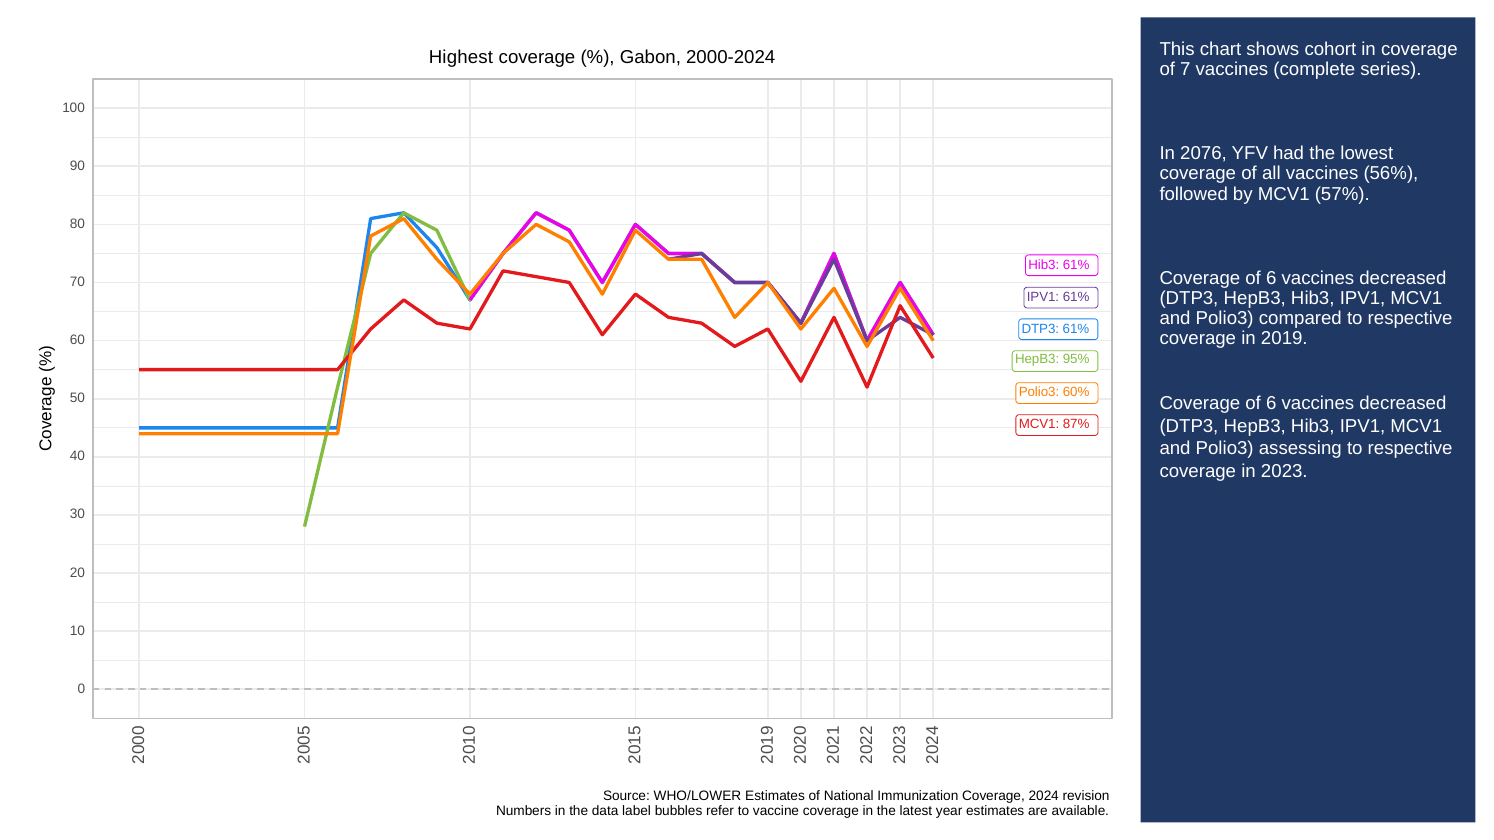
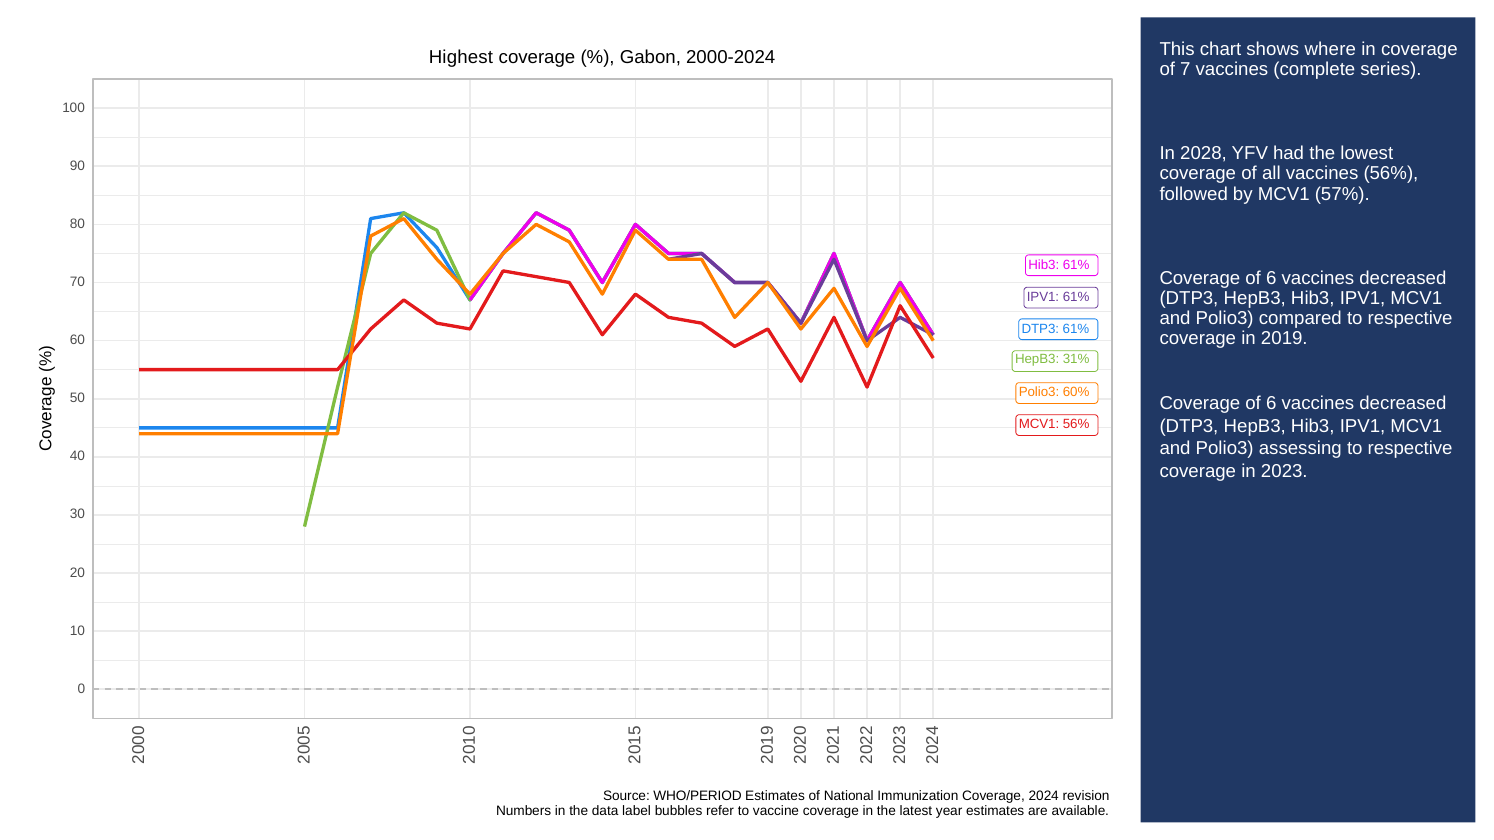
cohort: cohort -> where (1330, 49)
2076: 2076 -> 2028 (1203, 154)
95%: 95% -> 31% (1076, 359)
MCV1 87%: 87% -> 56% (1076, 425)
WHO/LOWER: WHO/LOWER -> WHO/PERIOD (698, 796)
